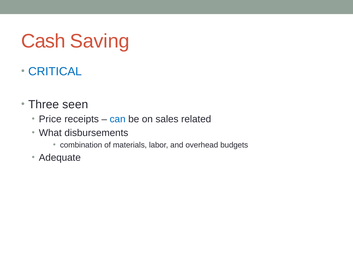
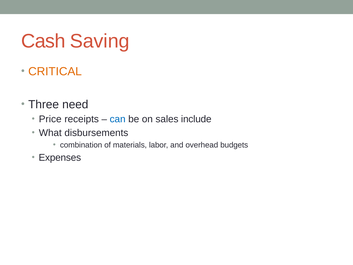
CRITICAL colour: blue -> orange (55, 71)
seen: seen -> need (75, 104)
related: related -> include (196, 119)
Adequate: Adequate -> Expenses (60, 158)
